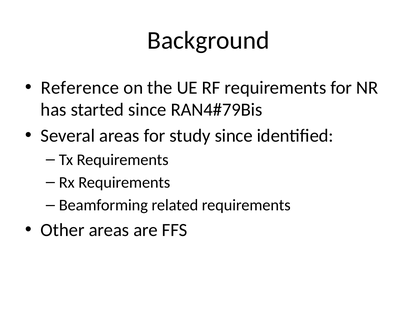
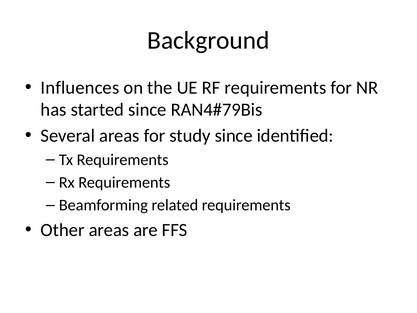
Reference: Reference -> Influences (80, 87)
